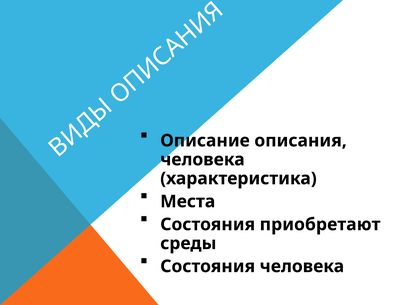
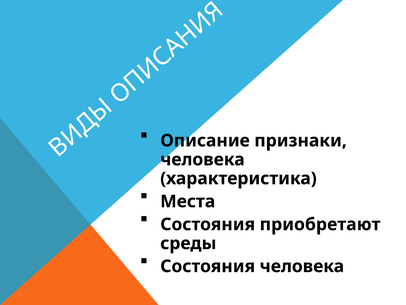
описания: описания -> признаки (301, 140)
